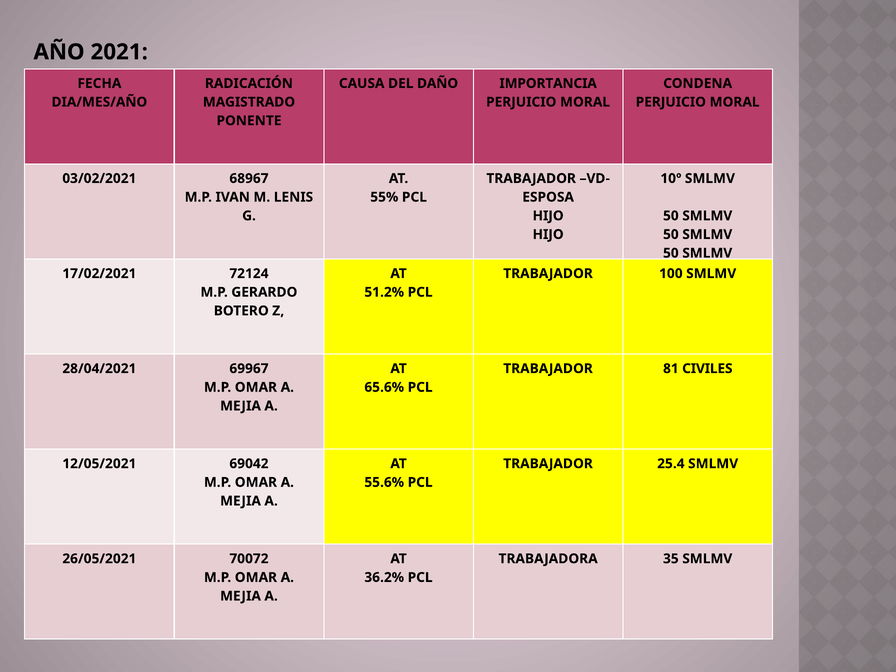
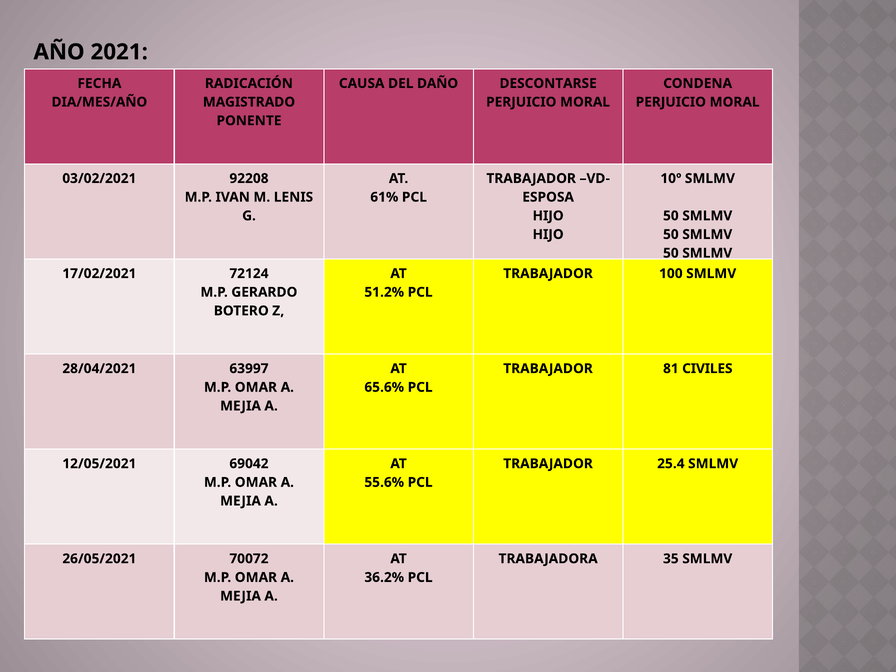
IMPORTANCIA: IMPORTANCIA -> DESCONTARSE (548, 83)
68967: 68967 -> 92208 (249, 178)
55%: 55% -> 61% (384, 197)
69967: 69967 -> 63997 (249, 369)
